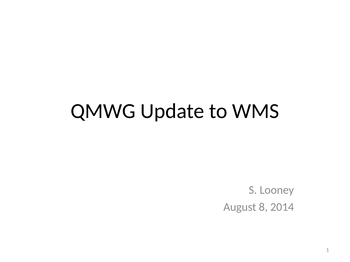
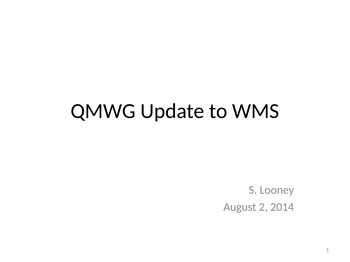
8: 8 -> 2 (263, 208)
